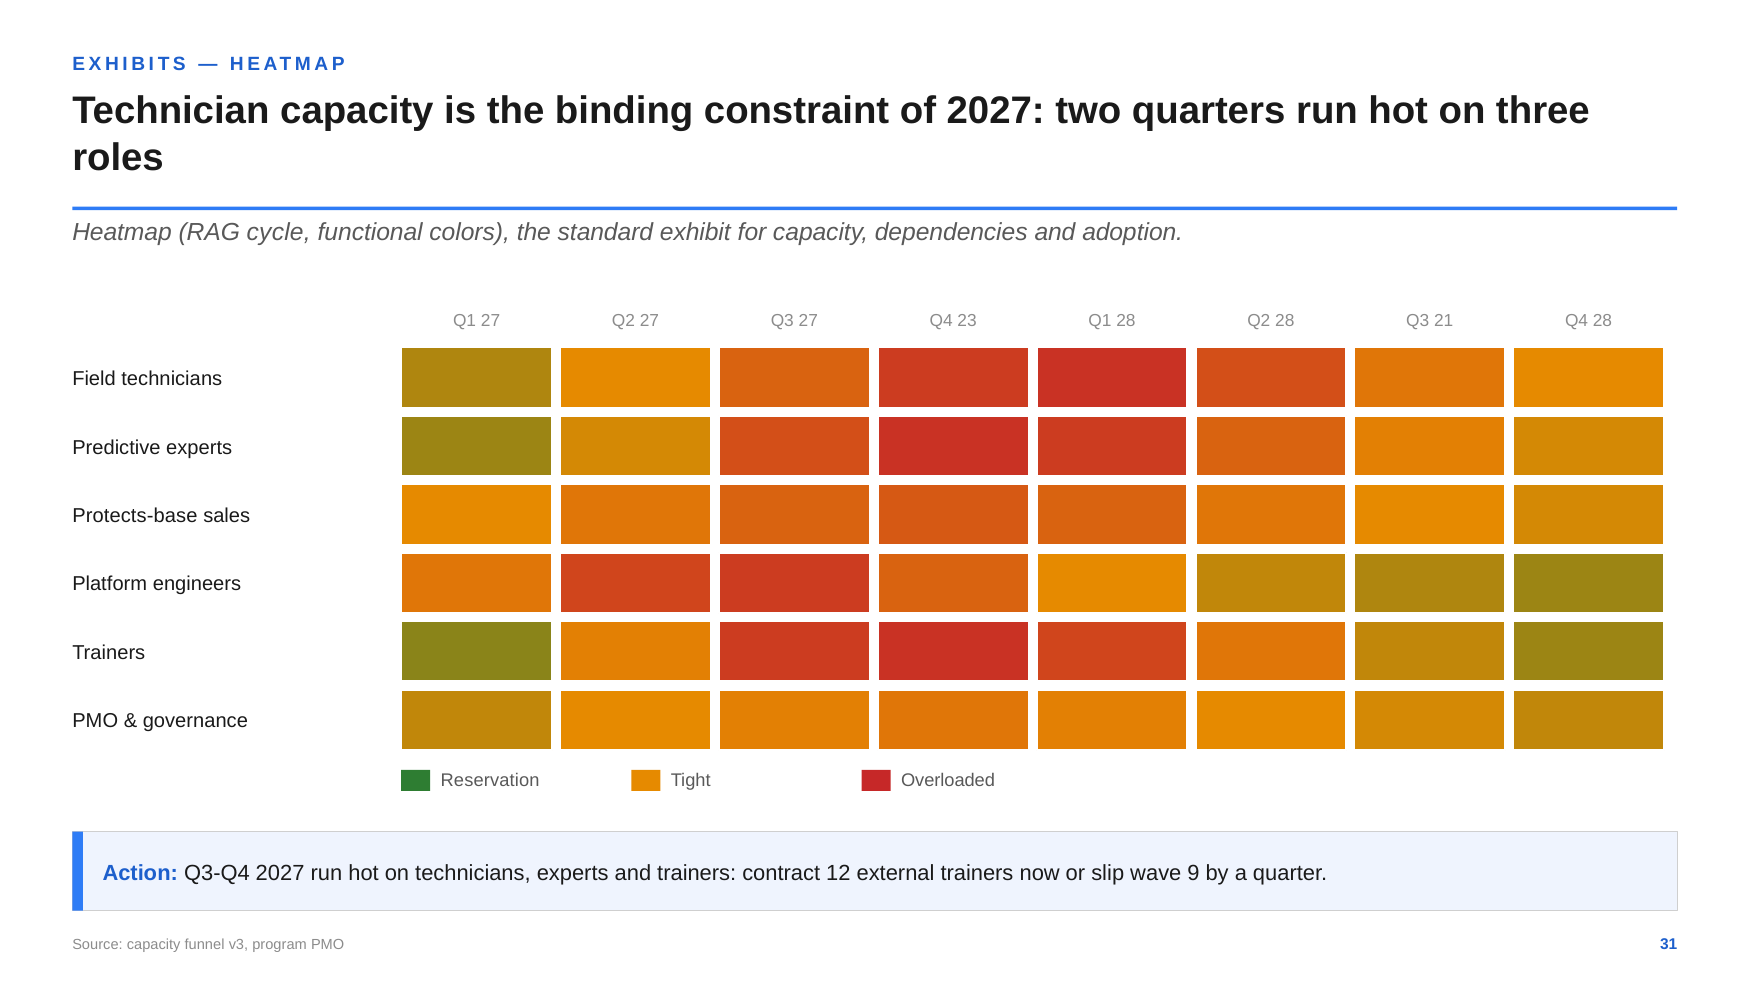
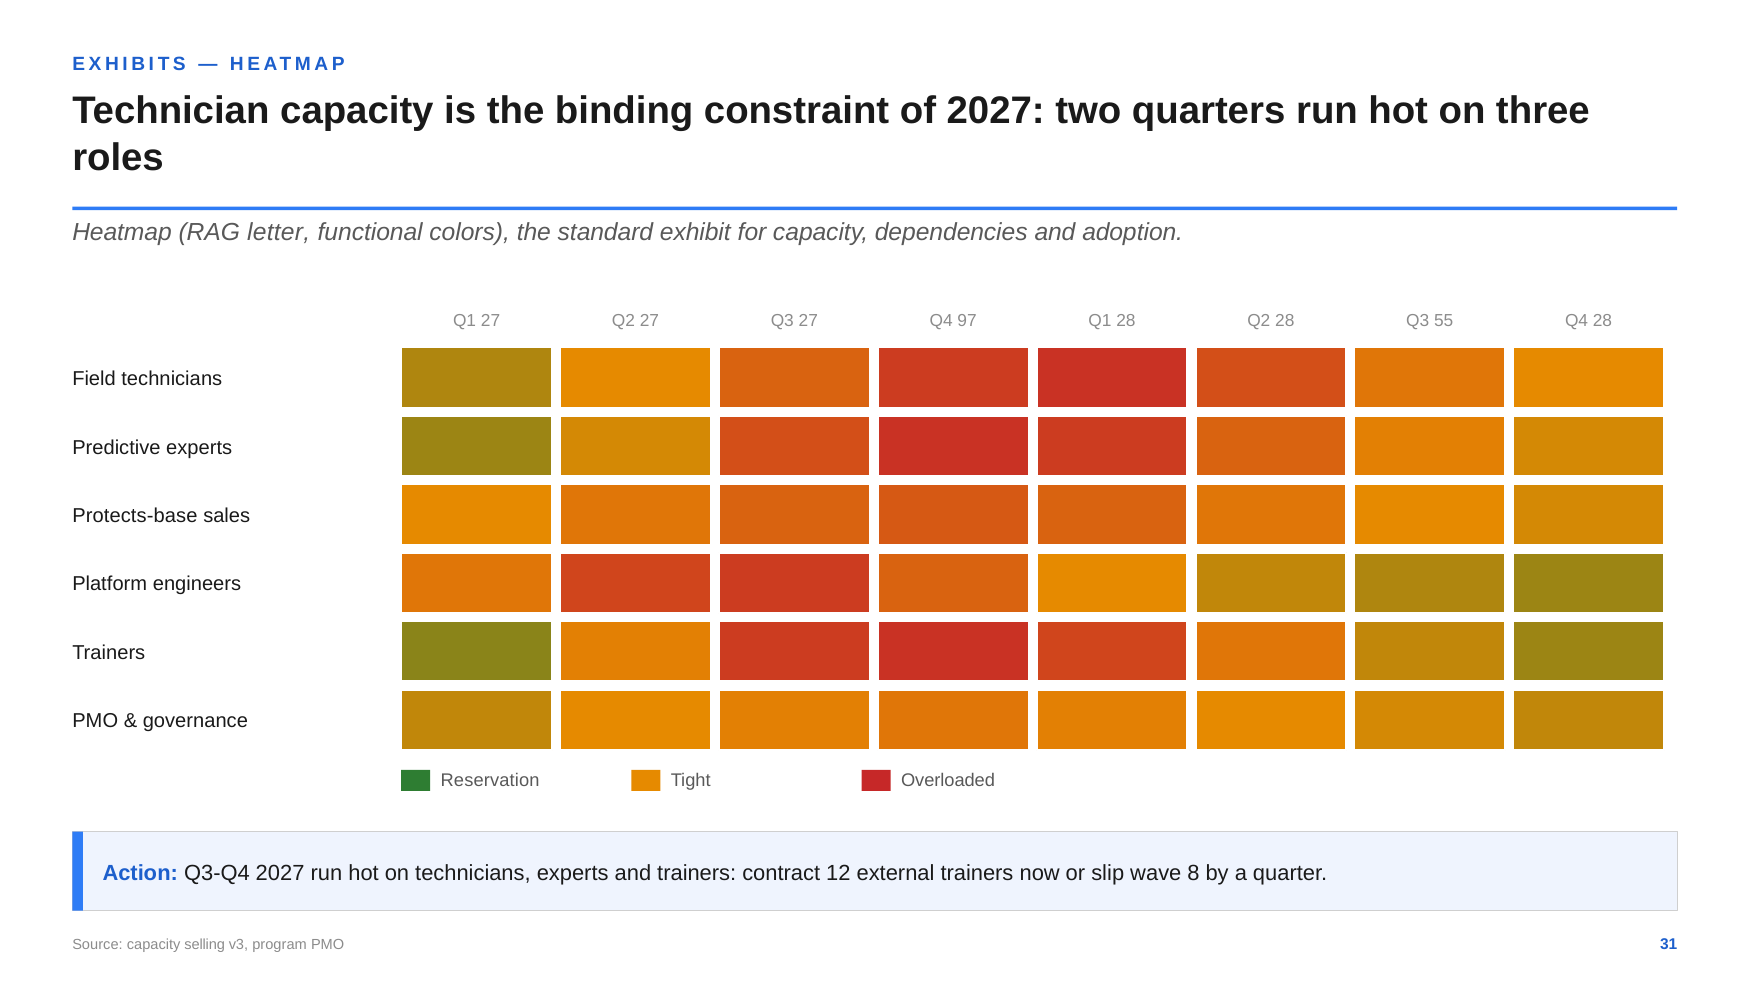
cycle: cycle -> letter (279, 232)
23: 23 -> 97 (967, 321)
21: 21 -> 55 (1444, 321)
9: 9 -> 8 (1193, 873)
funnel: funnel -> selling (205, 944)
